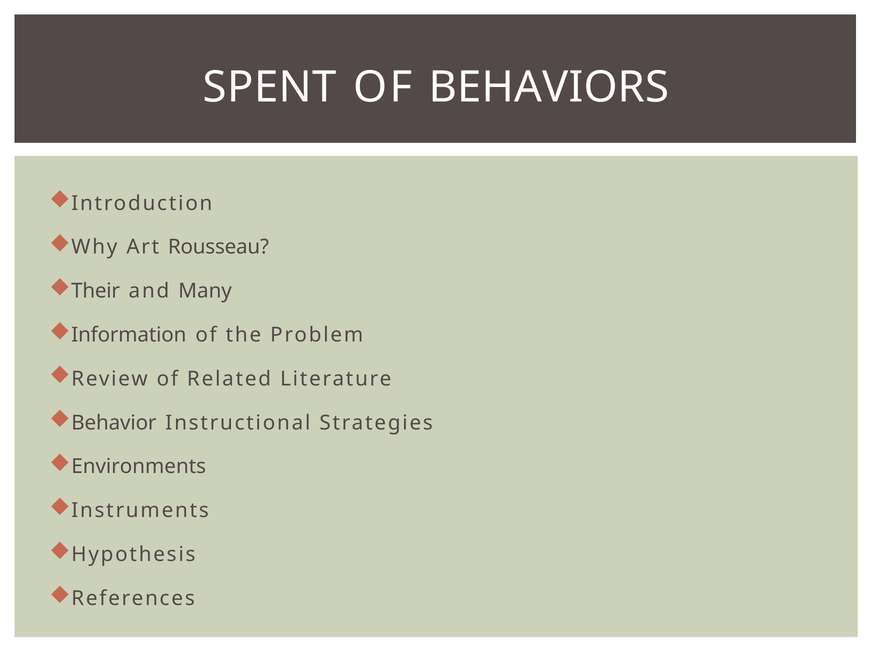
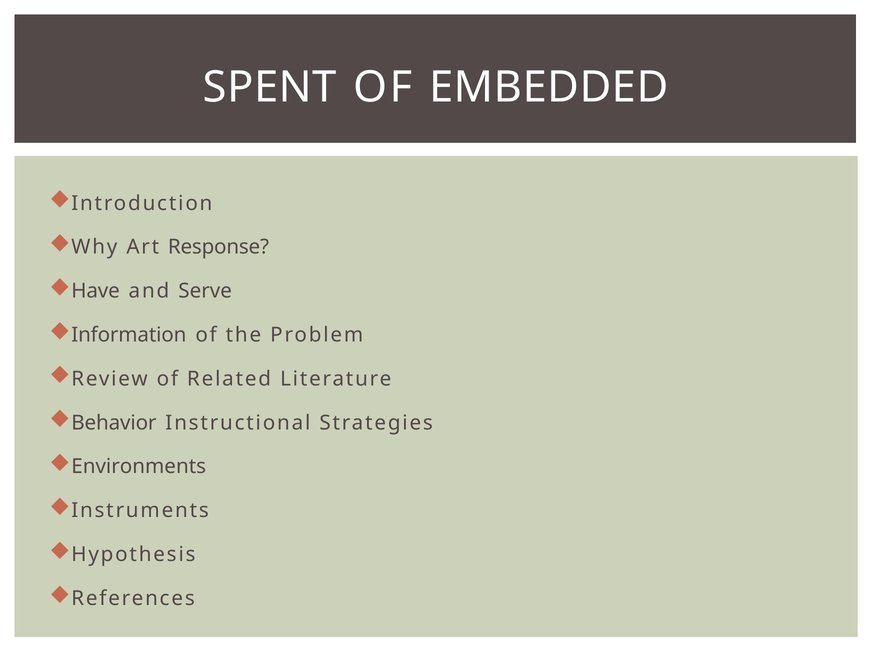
BEHAVIORS: BEHAVIORS -> EMBEDDED (549, 87)
Rousseau: Rousseau -> Response (218, 247)
Their: Their -> Have (96, 291)
Many: Many -> Serve (205, 291)
